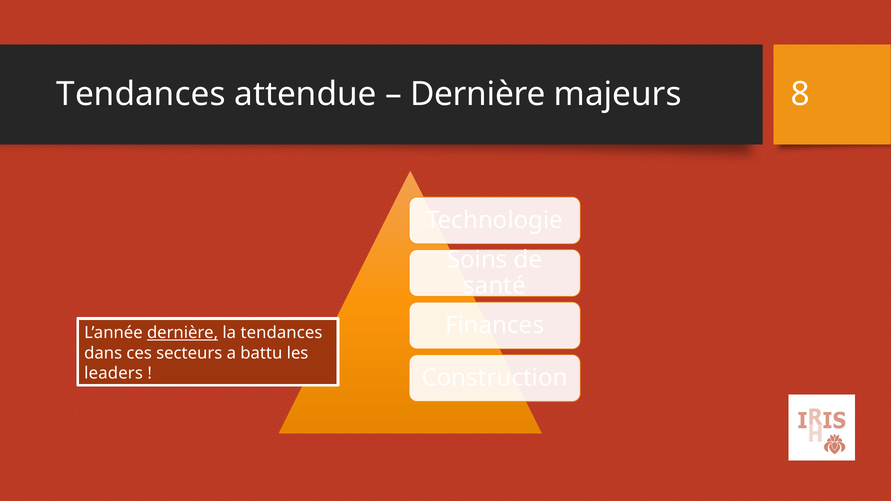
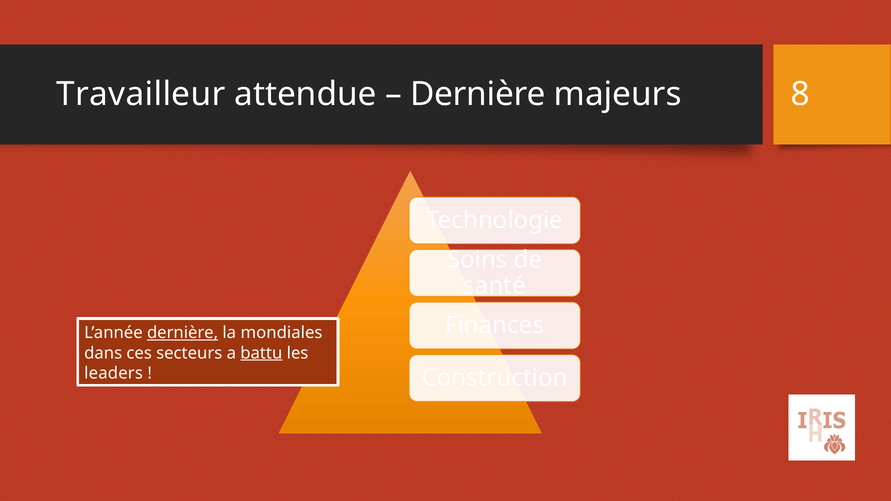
Tendances: Tendances -> Travailleur (141, 94)
la tendances: tendances -> mondiales (281, 333)
battu underline: none -> present (261, 353)
